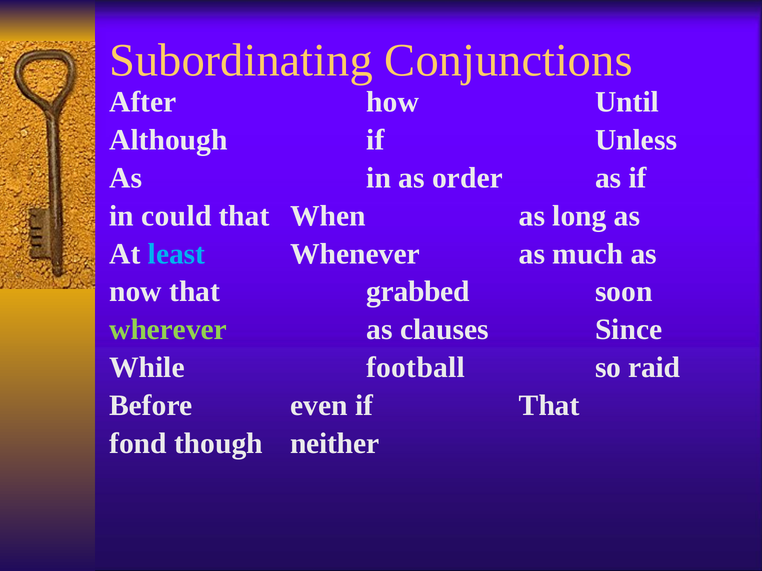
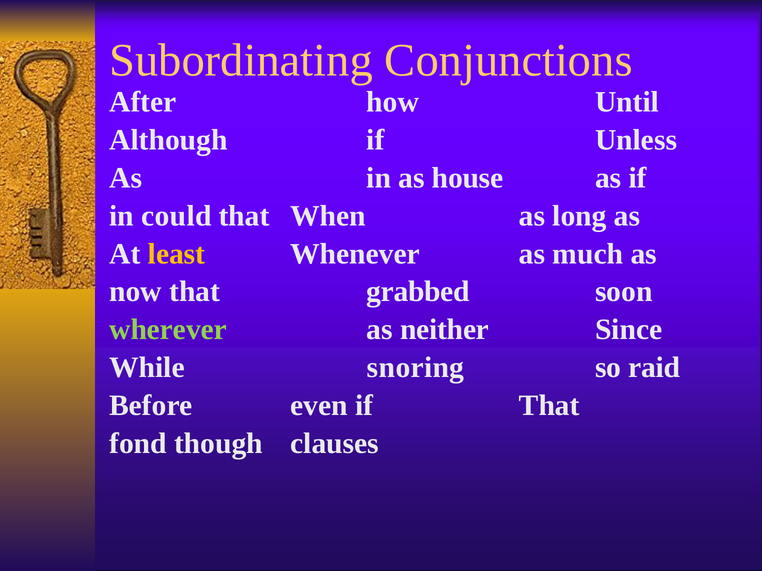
order: order -> house (468, 178)
least colour: light blue -> yellow (177, 254)
clauses: clauses -> neither (445, 330)
football: football -> snoring (416, 368)
neither: neither -> clauses (335, 444)
